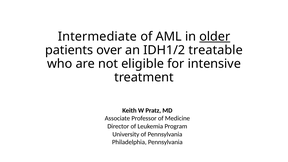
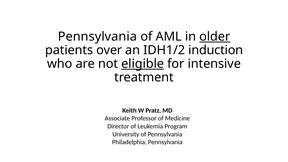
Intermediate: Intermediate -> Pennsylvania (97, 37)
treatable: treatable -> induction (216, 50)
eligible underline: none -> present (143, 64)
